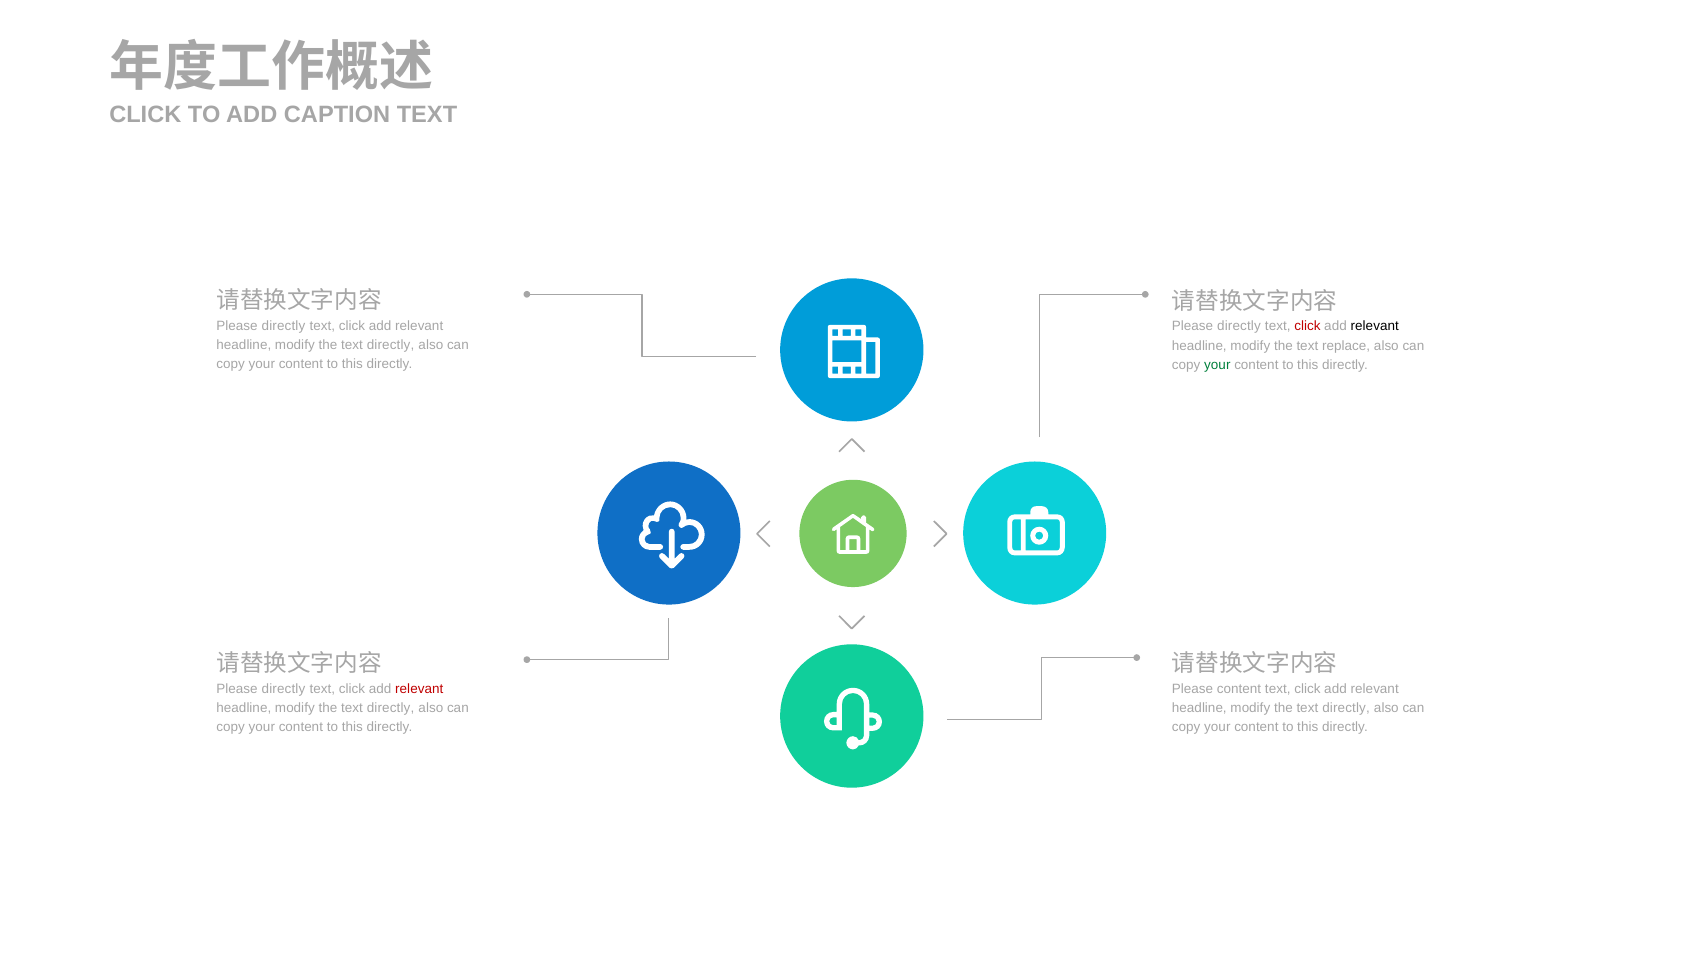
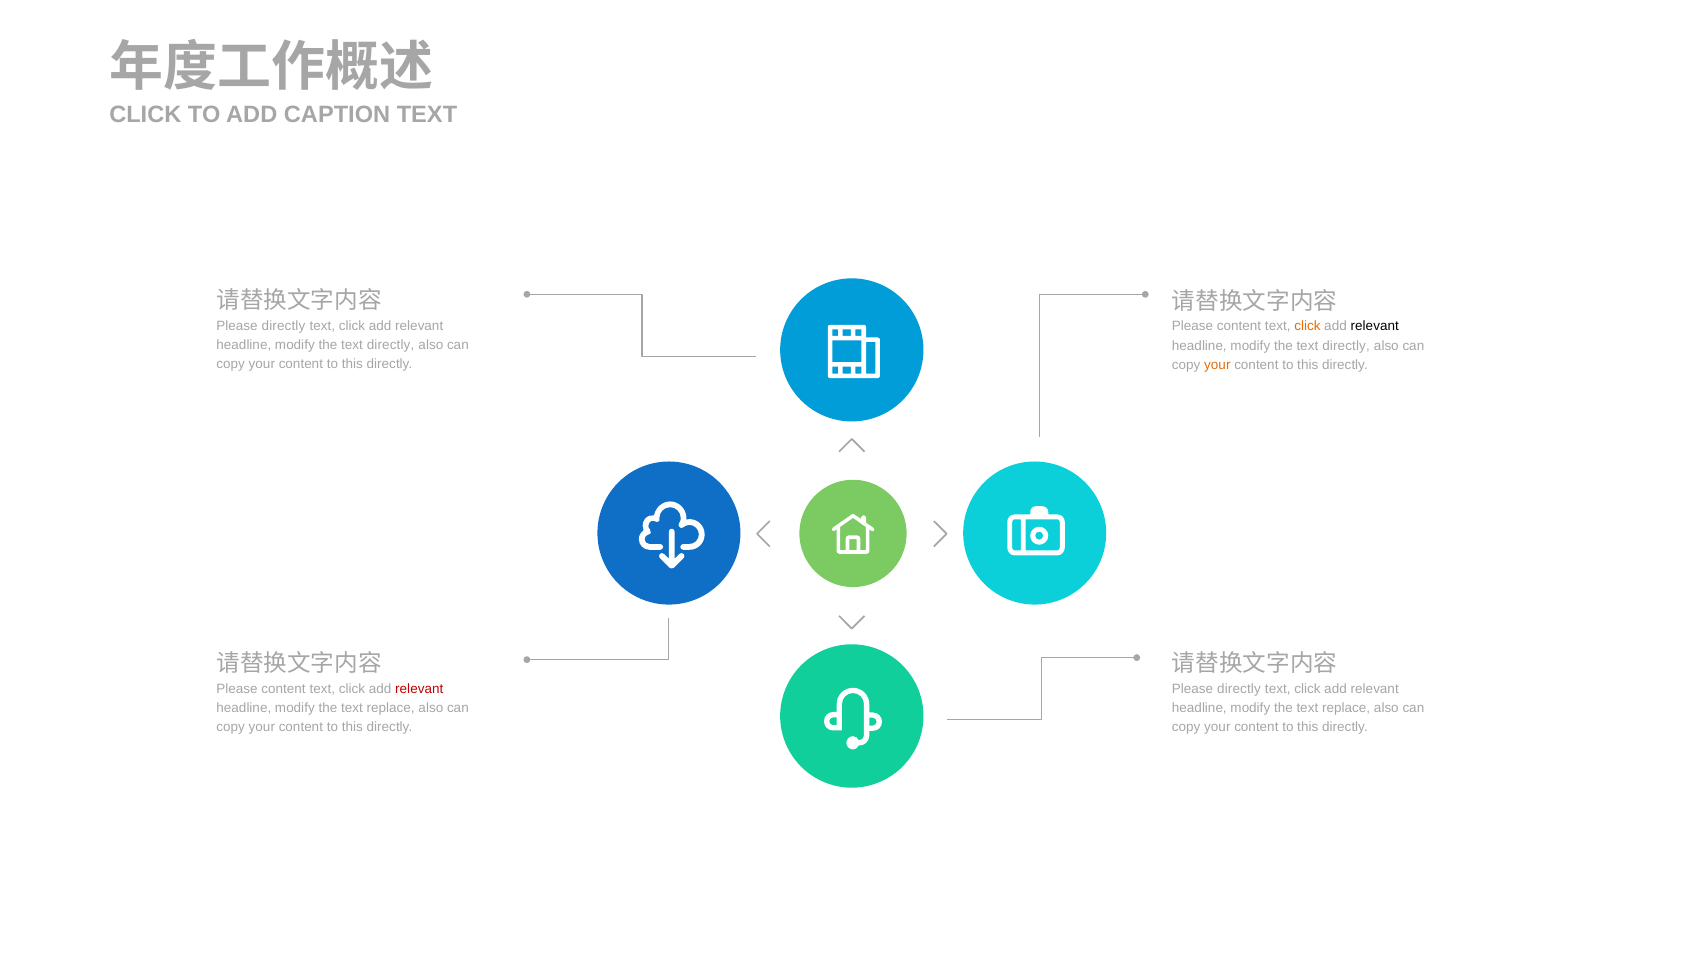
directly: directly -> content (1239, 326)
click colour: red -> orange (1307, 326)
replace: replace -> directly (1346, 346)
your colour: green -> orange (1217, 365)
directly: directly -> content (284, 688)
content: content -> directly (1239, 688)
directly: directly -> replace (391, 708)
directly: directly -> replace (1346, 708)
